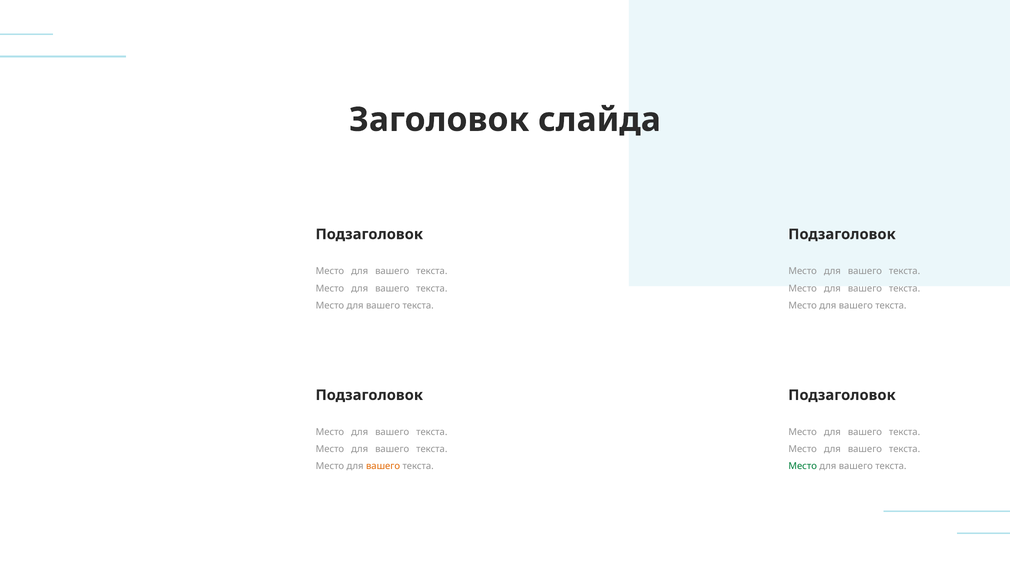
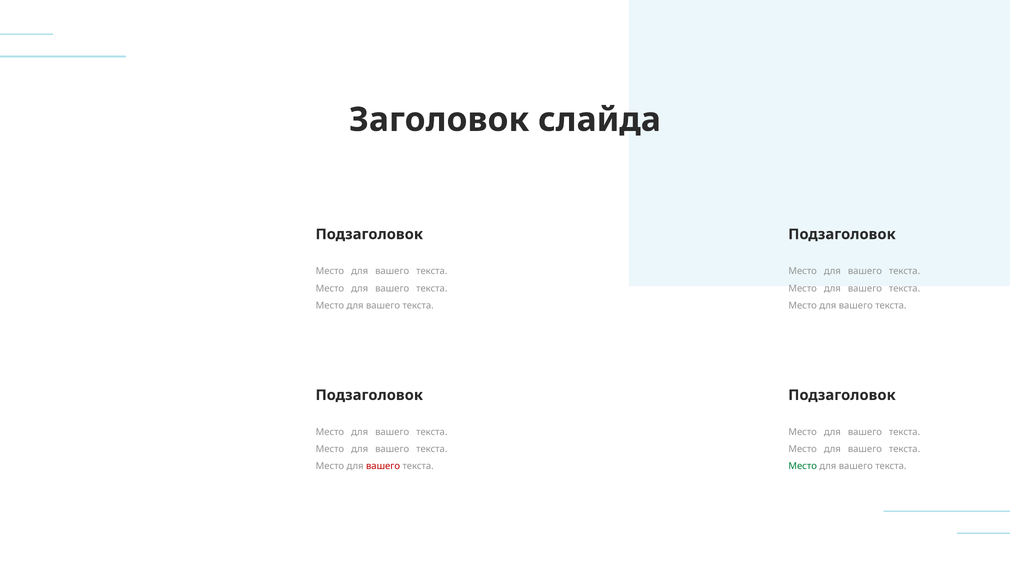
вашего colour: orange -> red (383, 466)
